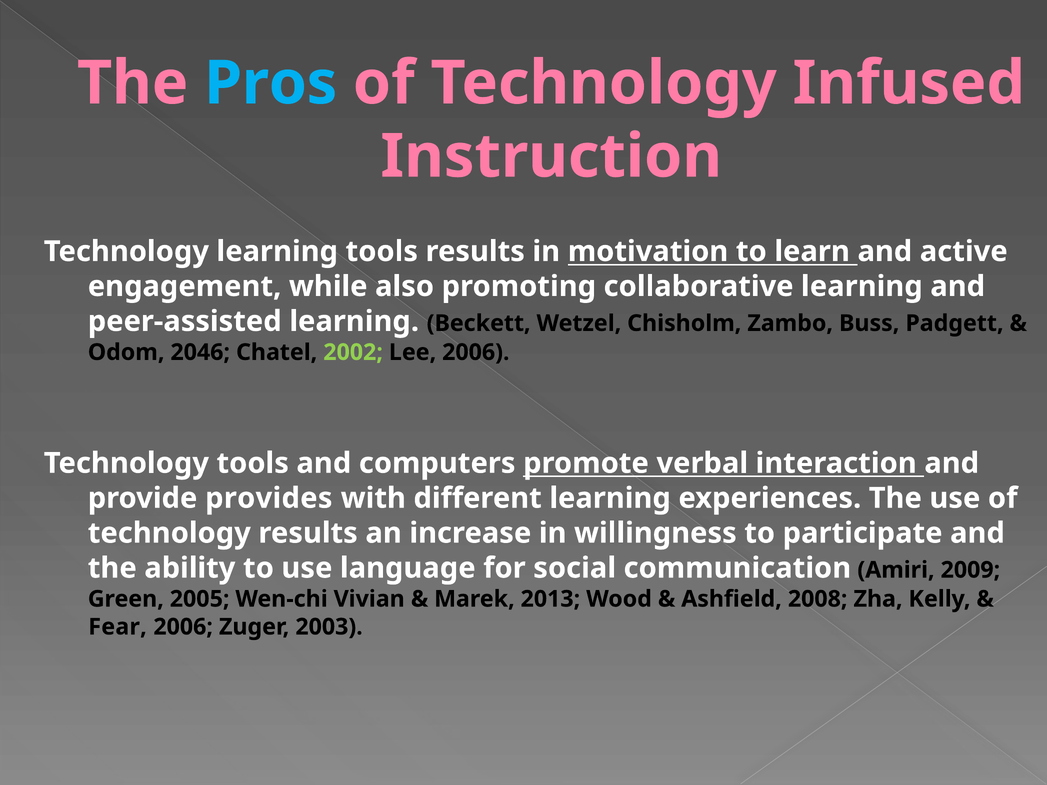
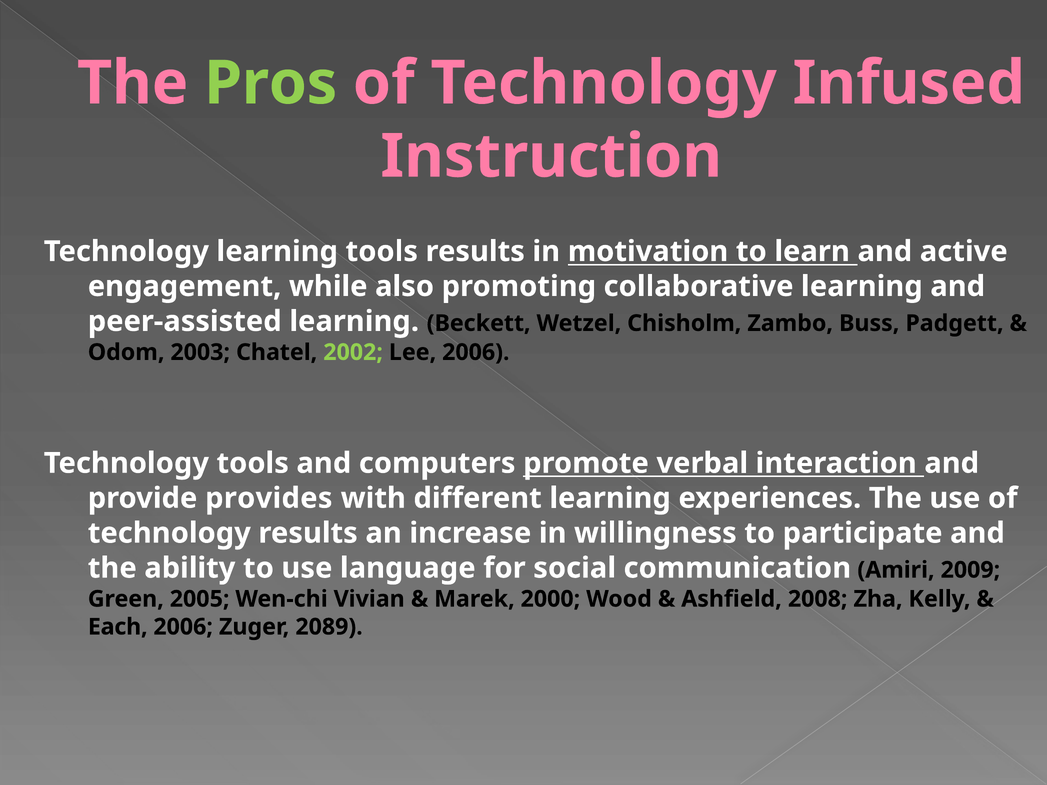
Pros colour: light blue -> light green (271, 83)
2046: 2046 -> 2003 (200, 352)
2013: 2013 -> 2000 (550, 599)
Fear: Fear -> Each (118, 627)
2003: 2003 -> 2089 (329, 627)
